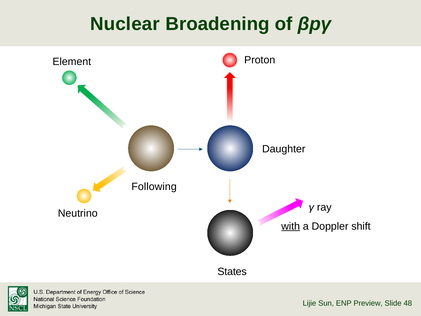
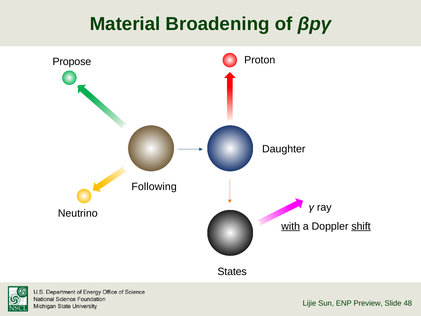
Nuclear: Nuclear -> Material (125, 24)
Element: Element -> Propose (72, 62)
shift underline: none -> present (361, 226)
